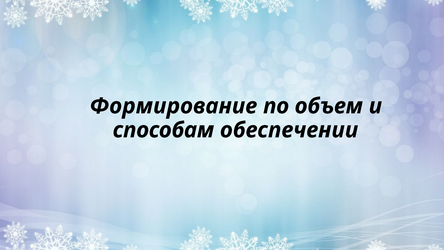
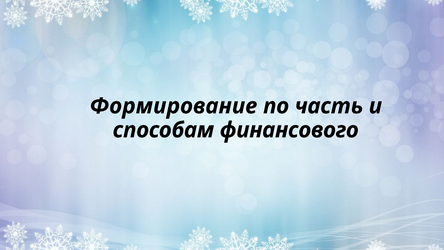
объем: объем -> часть (329, 106)
обеспечении: обеспечении -> финансового (289, 130)
